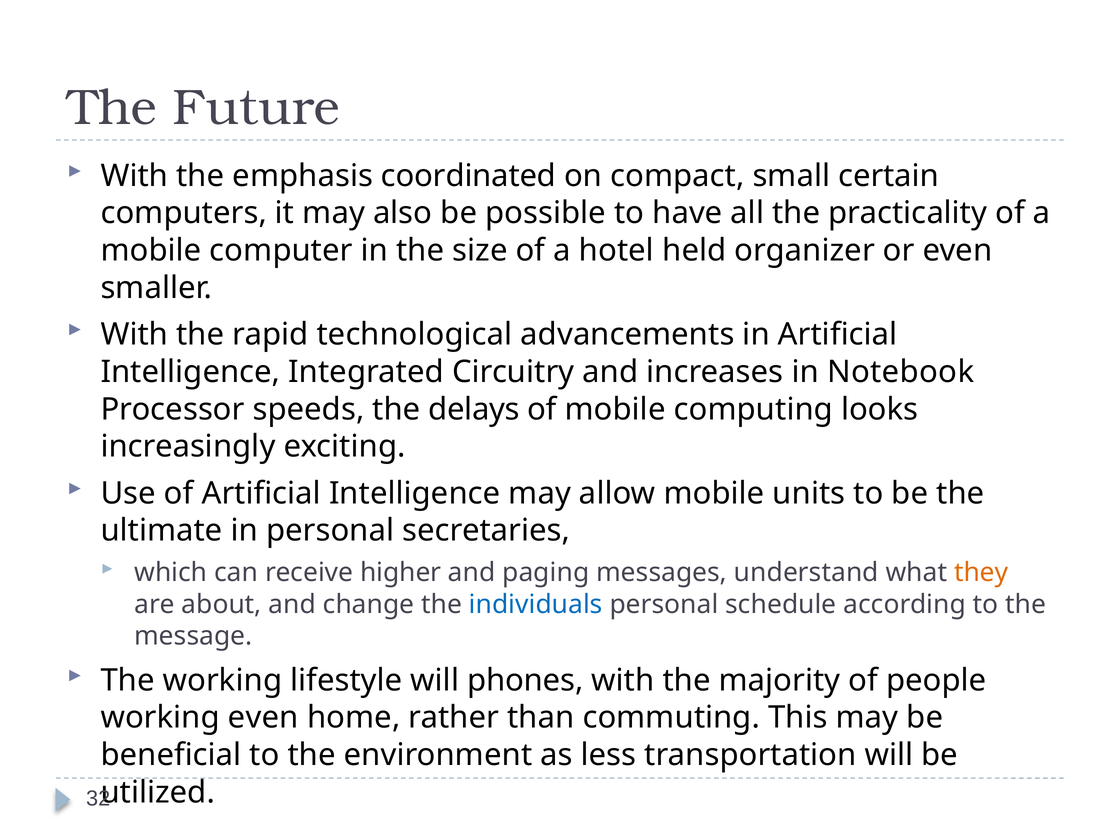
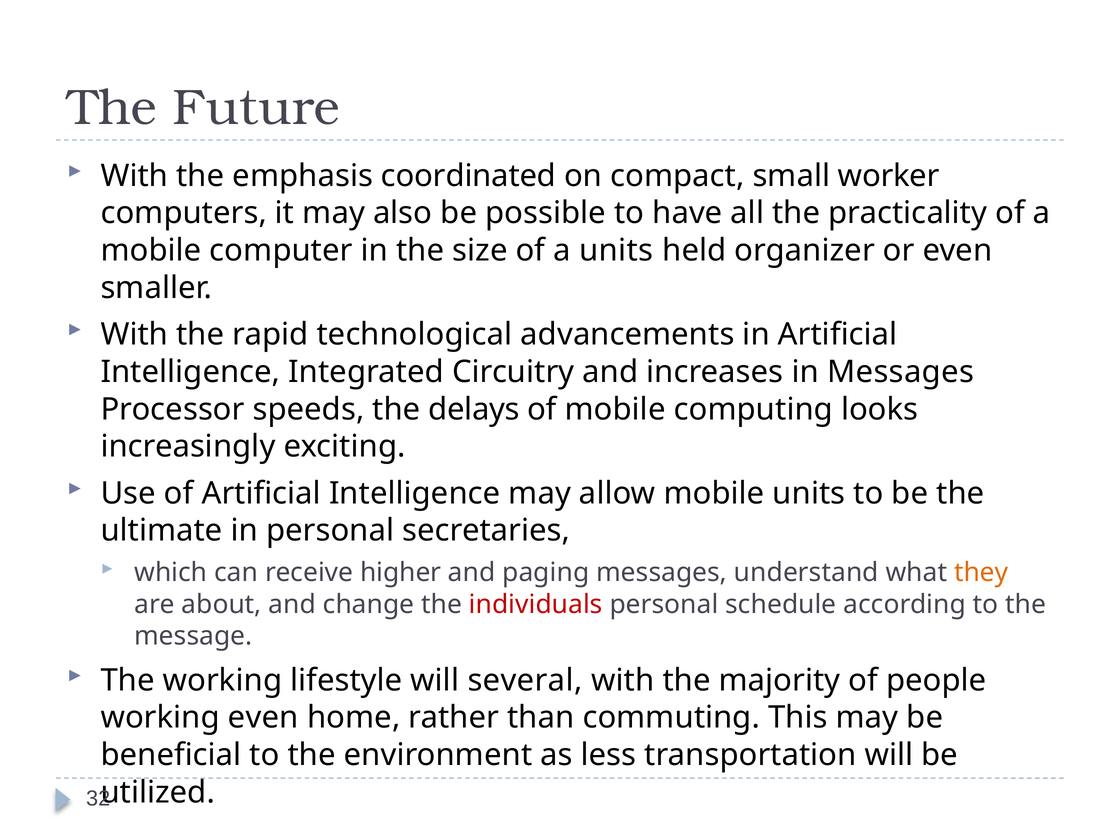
certain: certain -> worker (889, 176)
a hotel: hotel -> units (616, 251)
in Notebook: Notebook -> Messages (901, 372)
individuals colour: blue -> red (536, 604)
phones: phones -> several (525, 680)
